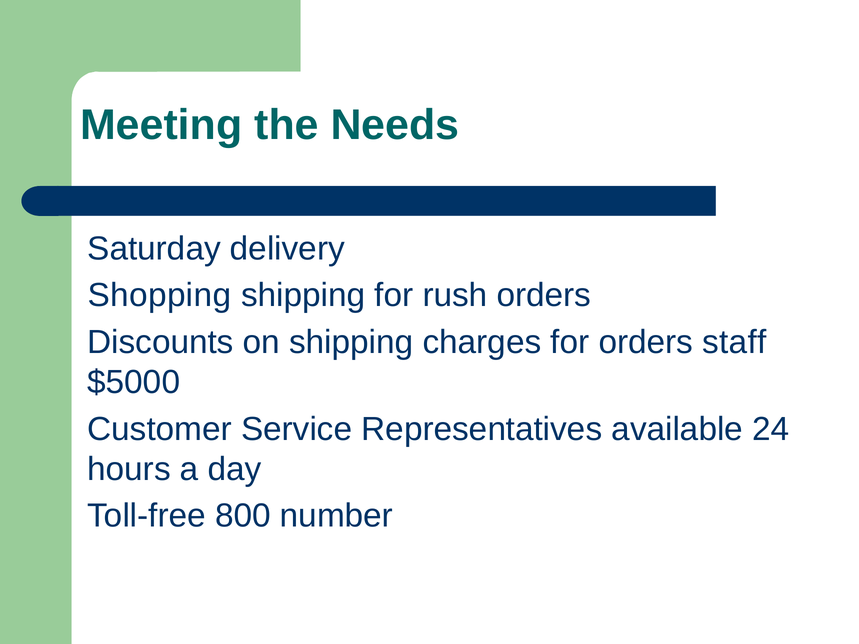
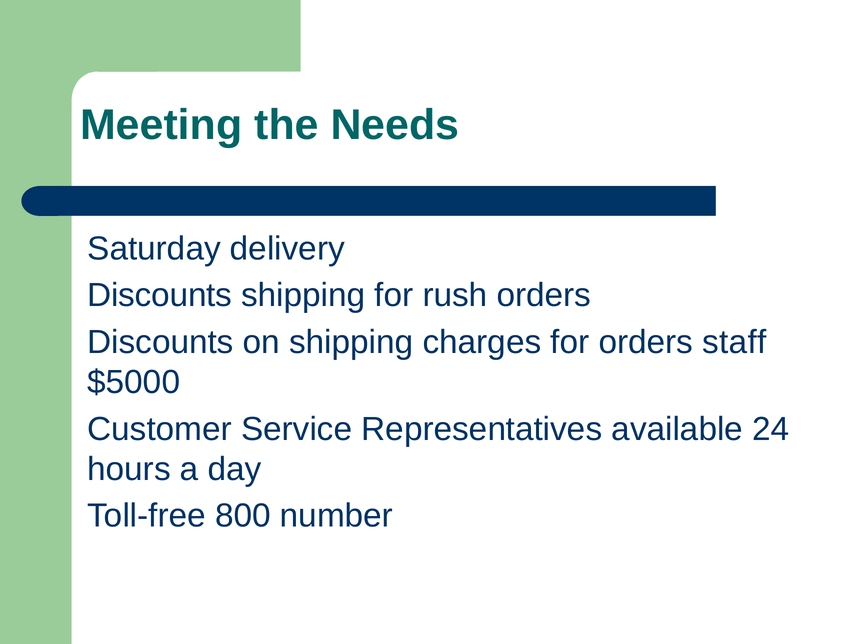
Shopping: Shopping -> Discounts (160, 295)
